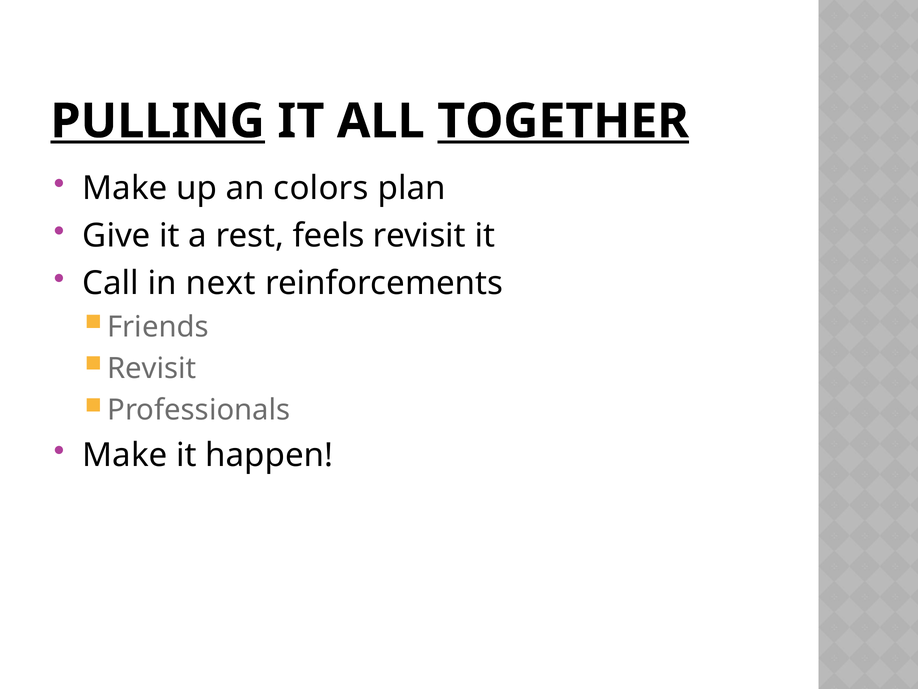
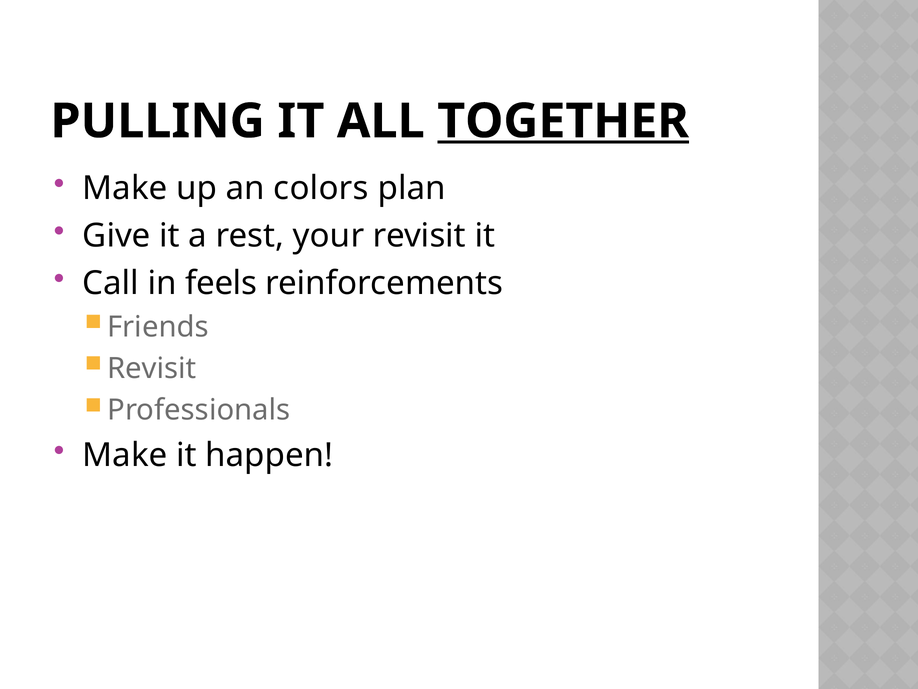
PULLING underline: present -> none (158, 121)
feels: feels -> your (329, 236)
next: next -> feels (221, 283)
